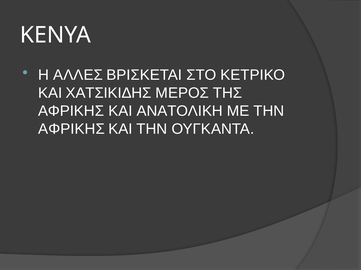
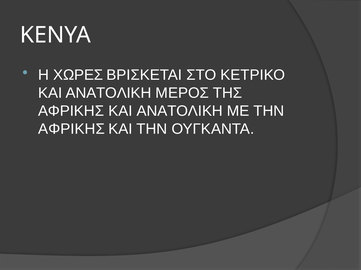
AΛΛΕΣ: AΛΛΕΣ -> ΧΩΡΕΣ (78, 75)
ΧΑΤΣΙΚΙΔΗΣ: ΧΑΤΣΙΚΙΔΗΣ -> ΑΝΑΤΟΛΙΚΗ (109, 93)
